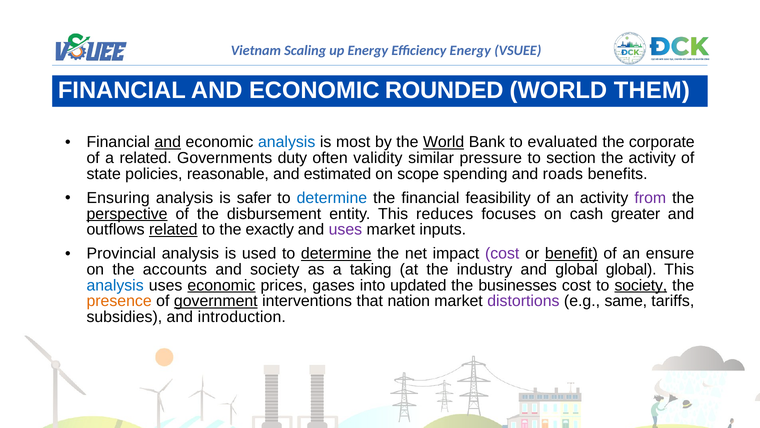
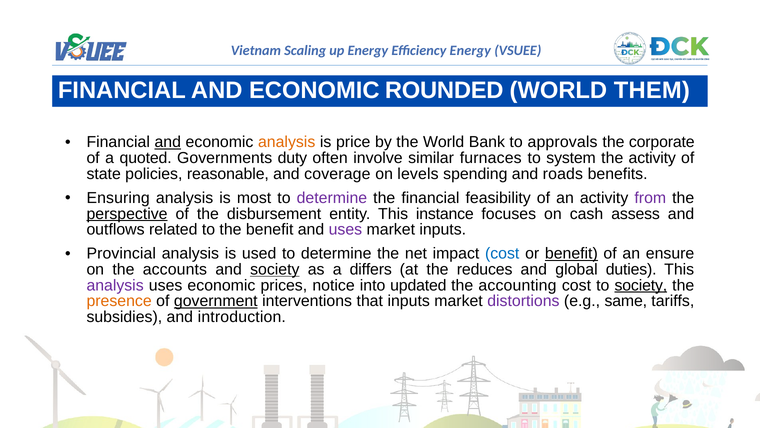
analysis colour: blue -> orange (287, 142)
most: most -> price (353, 142)
World underline: present -> none (444, 142)
evaluated: evaluated -> approvals (563, 142)
a related: related -> quoted (146, 158)
validity: validity -> involve (378, 158)
pressure: pressure -> furnaces (491, 158)
section: section -> system (571, 158)
estimated: estimated -> coverage (337, 174)
scope: scope -> levels (418, 174)
safer: safer -> most (254, 198)
determine colour: blue -> purple (332, 198)
reduces: reduces -> instance (445, 214)
greater: greater -> assess (636, 214)
related underline: present -> none (173, 229)
the exactly: exactly -> benefit (270, 229)
determine underline: present -> none (336, 253)
cost colour: purple -> blue (502, 253)
society underline: none -> present (275, 269)
taking: taking -> differs (371, 269)
industry: industry -> reduces (485, 269)
global global: global -> duties (631, 269)
analysis colour: blue -> purple (115, 285)
economic underline: present -> none (221, 285)
gases: gases -> notice (334, 285)
businesses: businesses -> accounting (517, 285)
that nation: nation -> inputs (409, 301)
